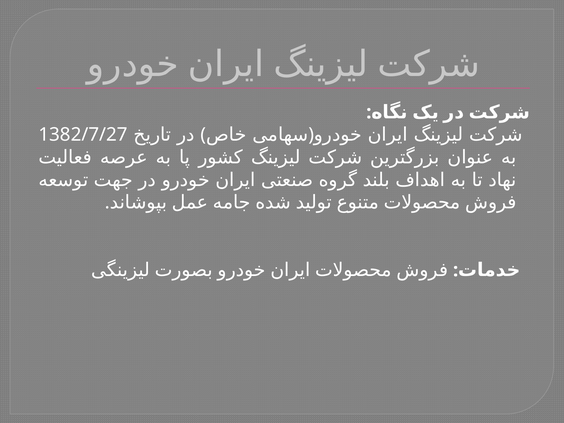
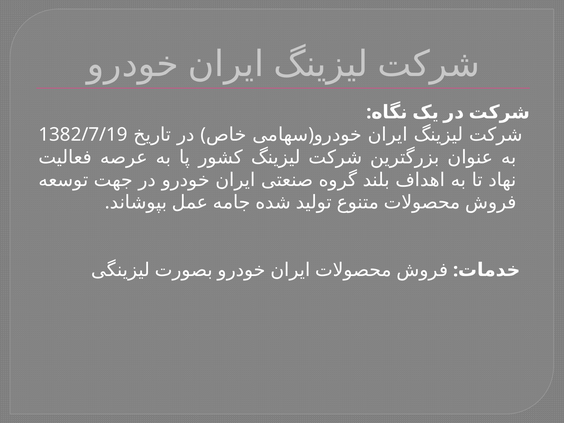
1382/7/27: 1382/7/27 -> 1382/7/19 (83, 135)
